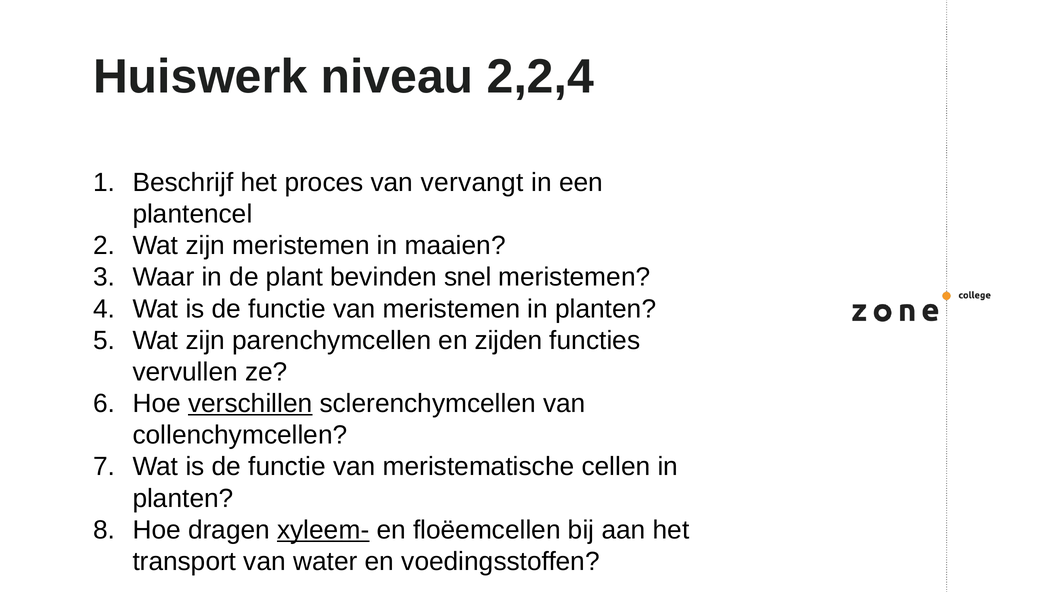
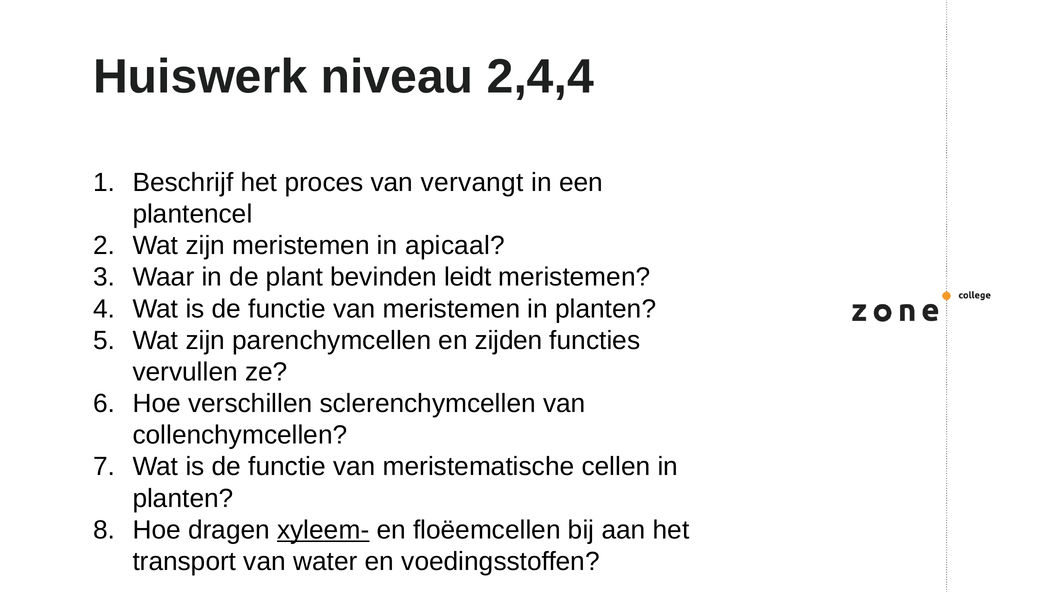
2,2,4: 2,2,4 -> 2,4,4 (540, 77)
maaien: maaien -> apicaal (455, 246)
snel: snel -> leidt (468, 277)
verschillen underline: present -> none (250, 403)
